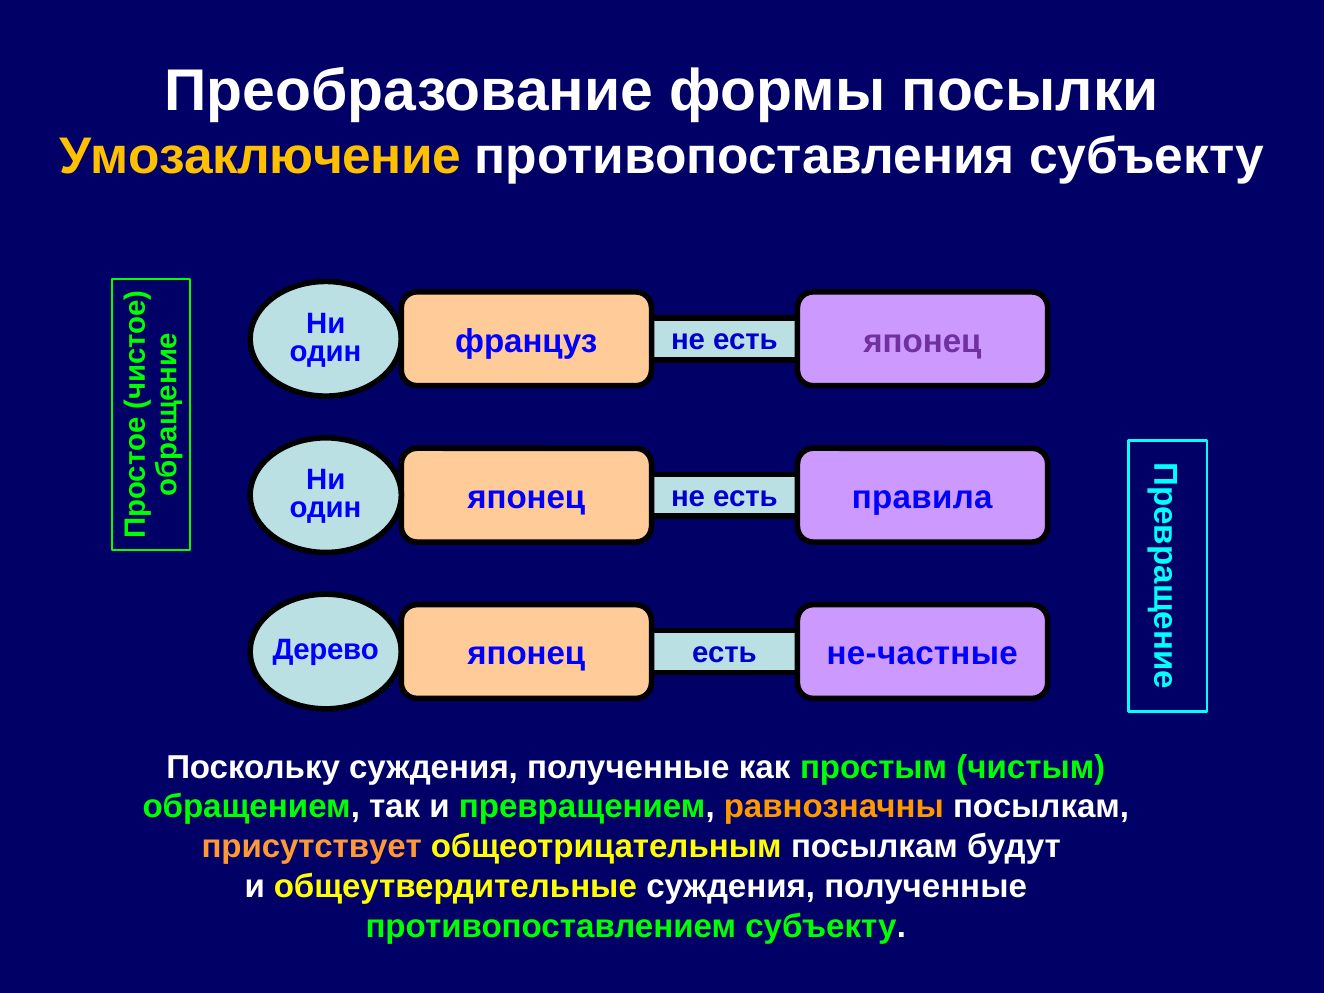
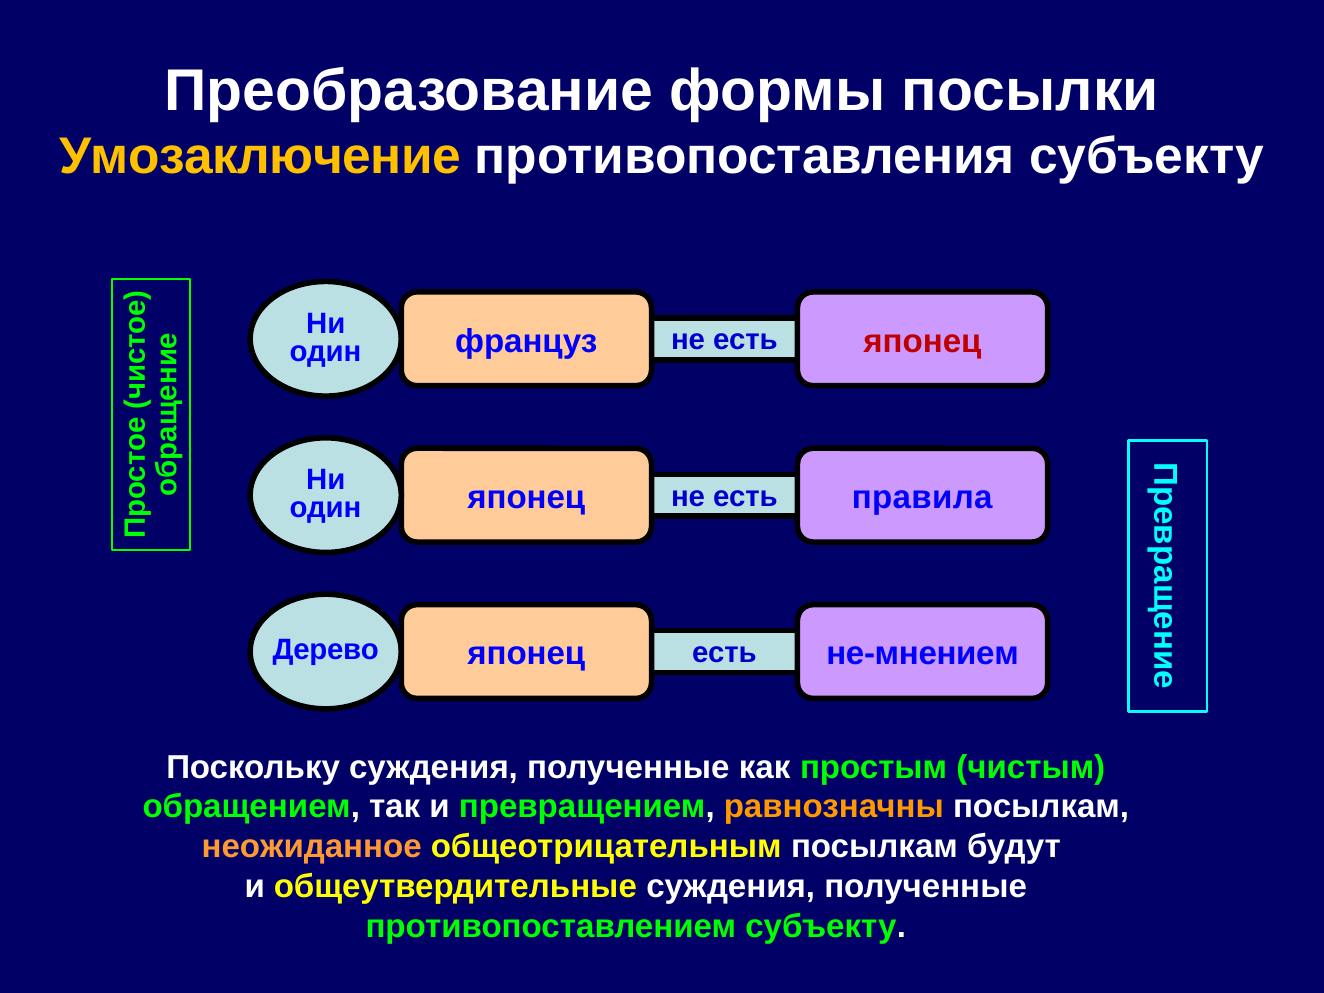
японец colour: purple -> red (922, 341)
не-частные: не-частные -> не-мнением (923, 654)
присутствует: присутствует -> неожиданное (312, 847)
